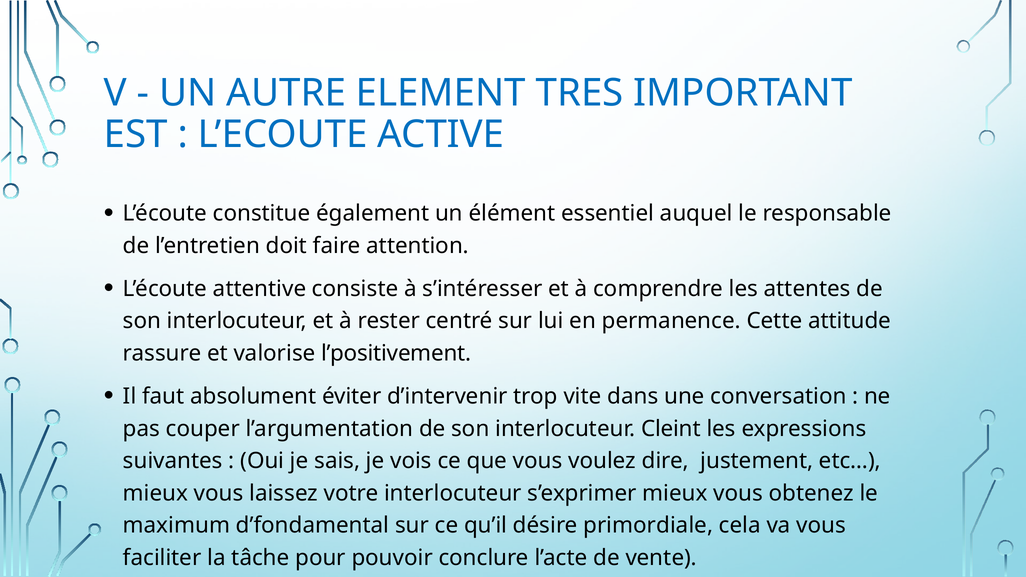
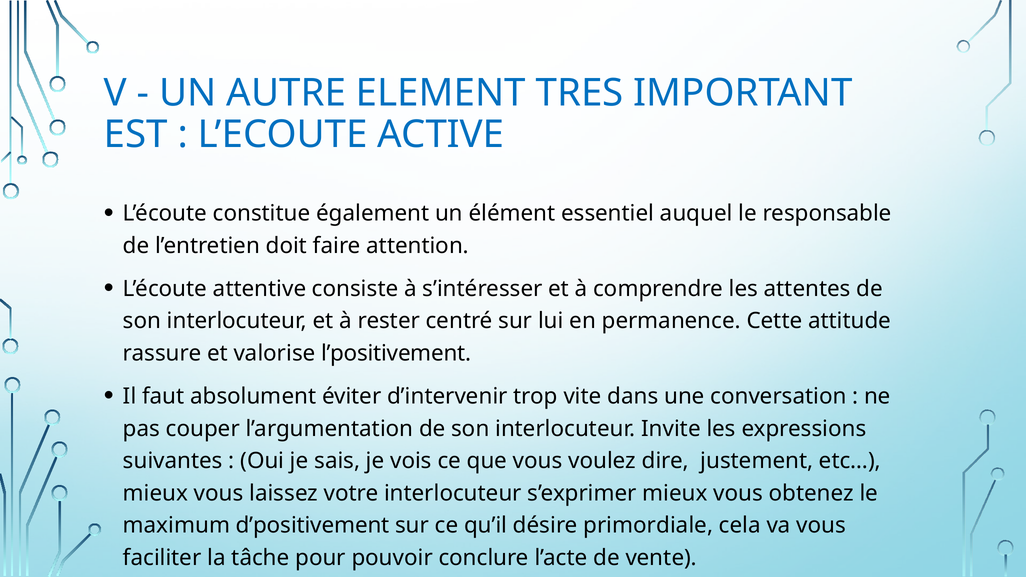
Cleint: Cleint -> Invite (671, 429)
d’fondamental: d’fondamental -> d’positivement (313, 526)
